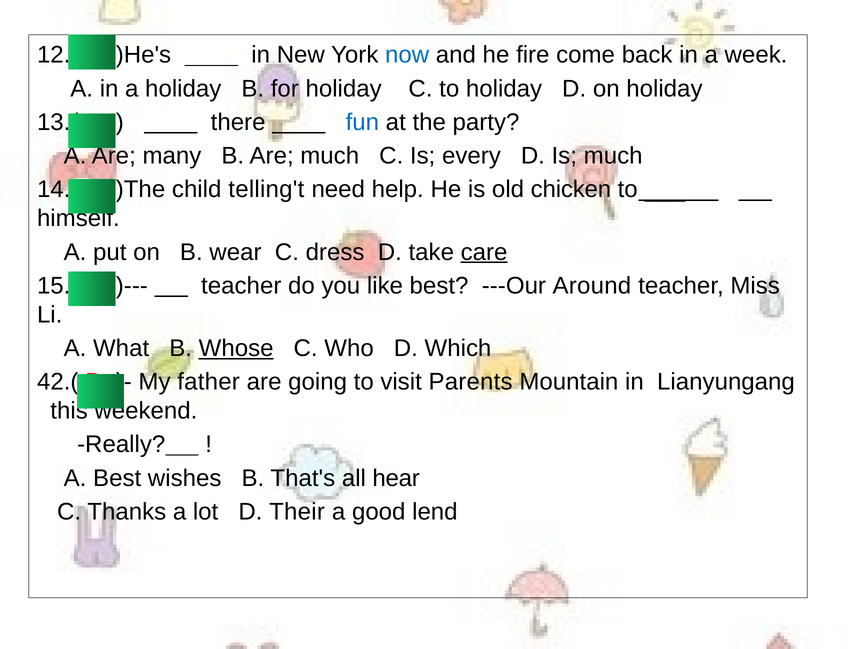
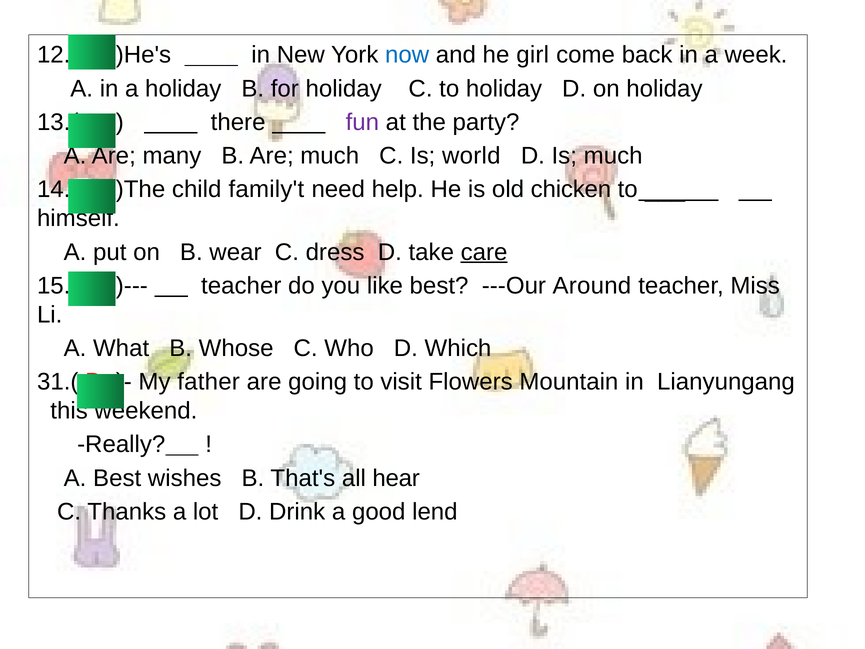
fire: fire -> girl (533, 55)
fun colour: blue -> purple (362, 122)
every: every -> world (471, 156)
telling't: telling't -> family't (266, 189)
Whose underline: present -> none (236, 348)
42.(: 42.( -> 31.( (58, 382)
Parents: Parents -> Flowers (471, 382)
Their: Their -> Drink (297, 512)
